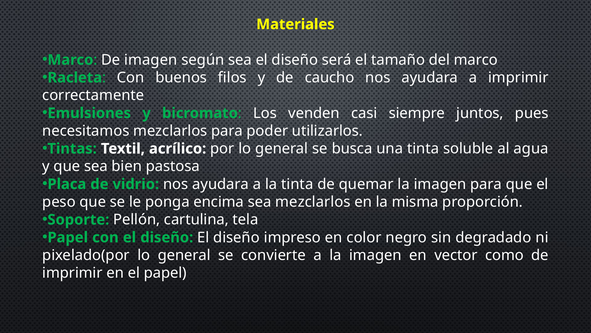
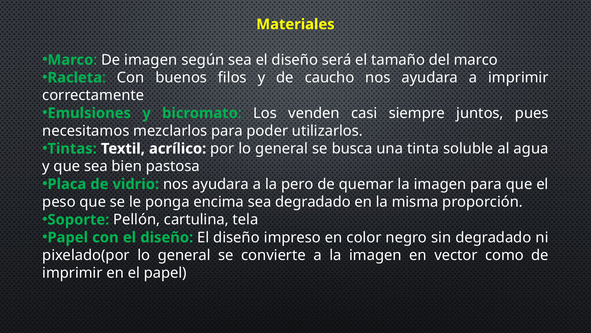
la tinta: tinta -> pero (297, 184)
sea mezclarlos: mezclarlos -> degradado (313, 202)
